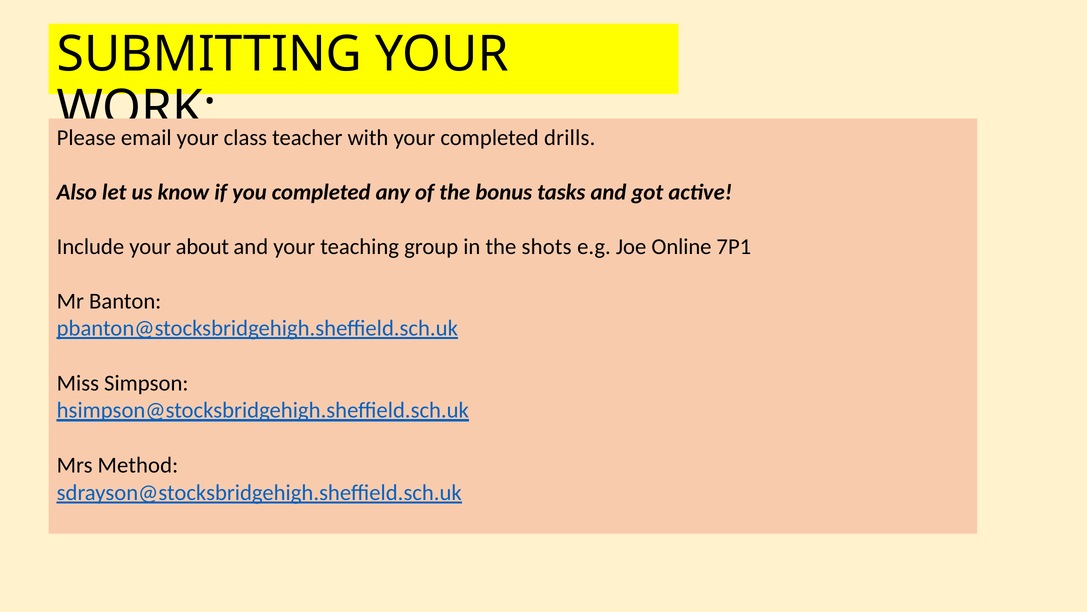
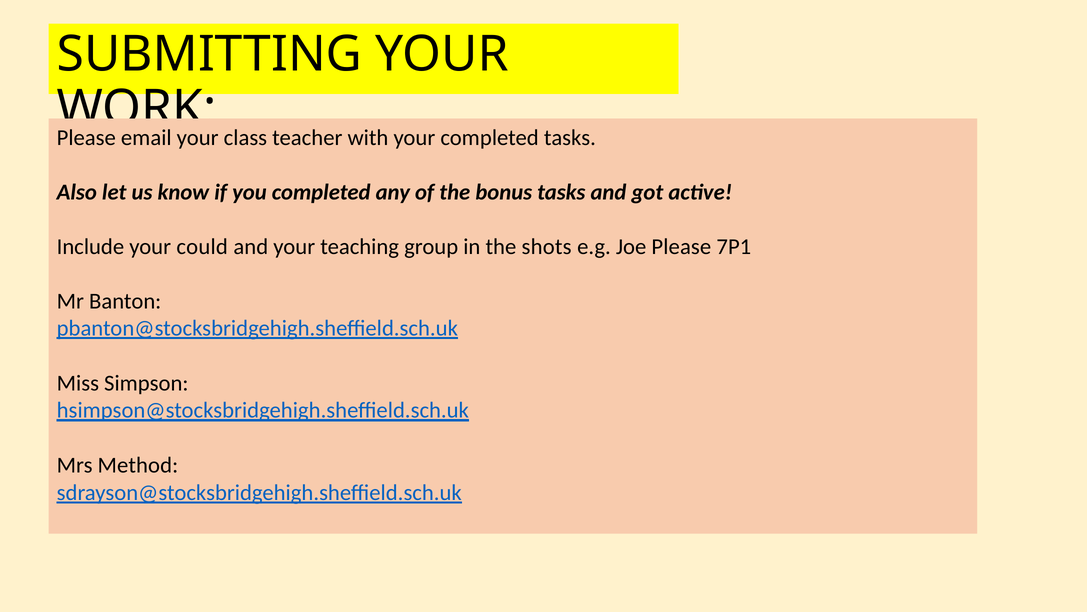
completed drills: drills -> tasks (570, 138)
about: about -> could (202, 246)
Joe Online: Online -> Please (681, 246)
